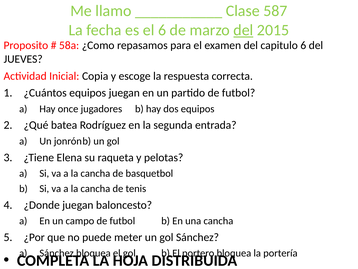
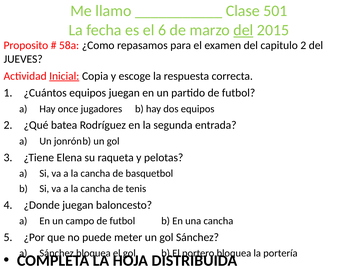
587: 587 -> 501 (275, 11)
capitulo 6: 6 -> 2 (303, 45)
Inicial underline: none -> present (64, 76)
